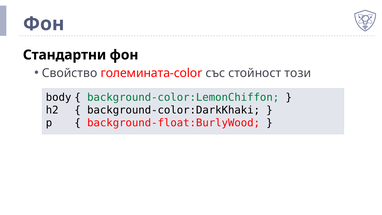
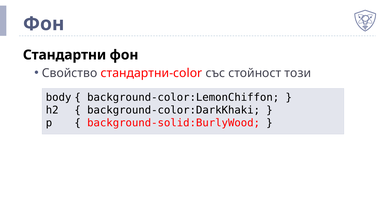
големината-color: големината-color -> стандартни-color (151, 73)
background-color:LemonChiffon colour: green -> black (183, 97)
background-float:BurlyWood: background-float:BurlyWood -> background-solid:BurlyWood (174, 123)
